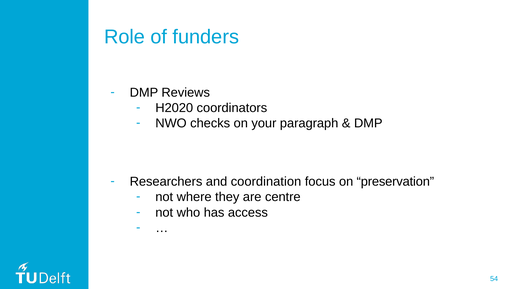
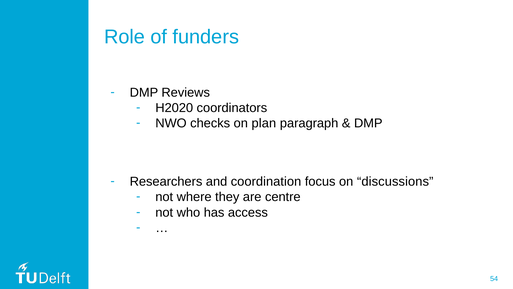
your: your -> plan (264, 123)
preservation: preservation -> discussions (395, 181)
